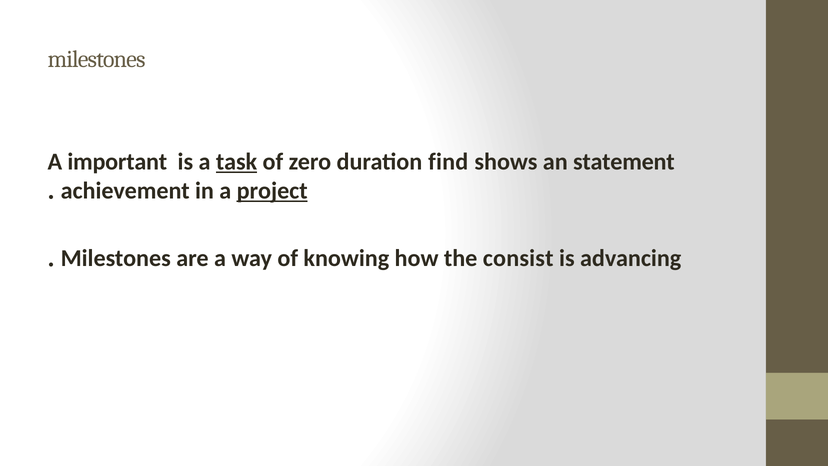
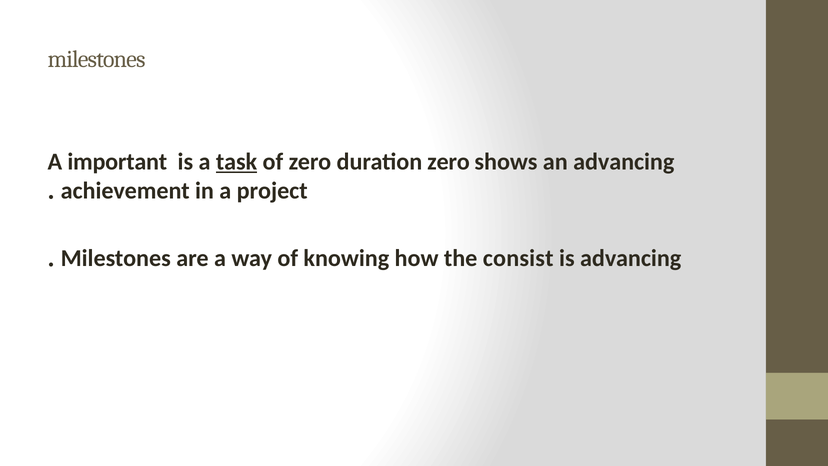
duration find: find -> zero (448, 162)
an statement: statement -> advancing (624, 162)
project underline: present -> none (272, 191)
